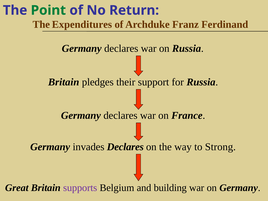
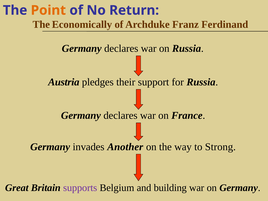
Point colour: green -> orange (48, 10)
Expenditures: Expenditures -> Economically (82, 24)
Britain: Britain -> Austria (64, 82)
invades Declares: Declares -> Another (125, 147)
